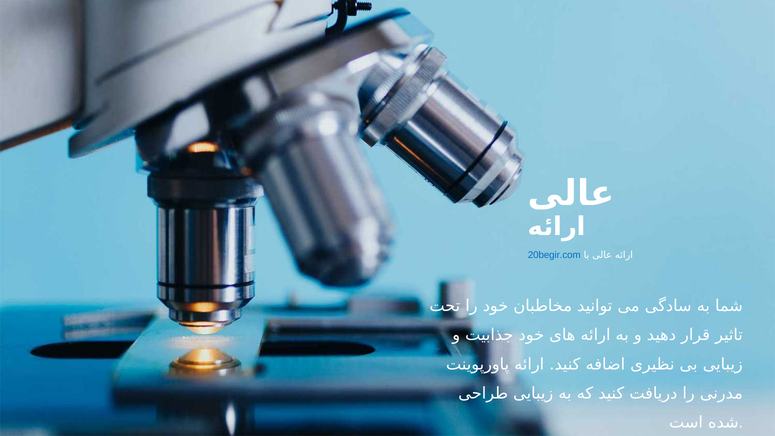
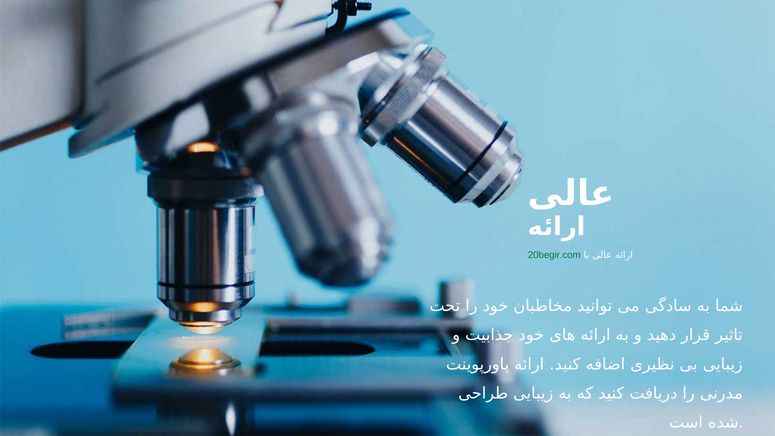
20begir.com colour: blue -> green (554, 255)
